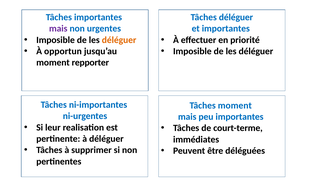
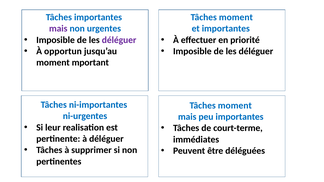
déléguer: déléguer -> moment (236, 17)
déléguer colour: orange -> purple (119, 40)
repporter: repporter -> mportant (90, 63)
